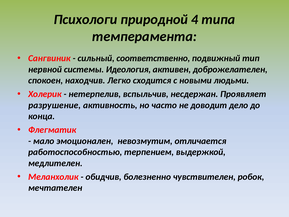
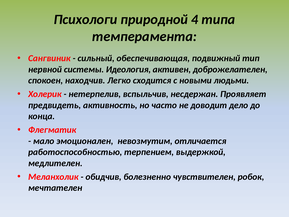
соответственно: соответственно -> обеспечивающая (153, 58)
разрушение: разрушение -> предвидеть (55, 105)
